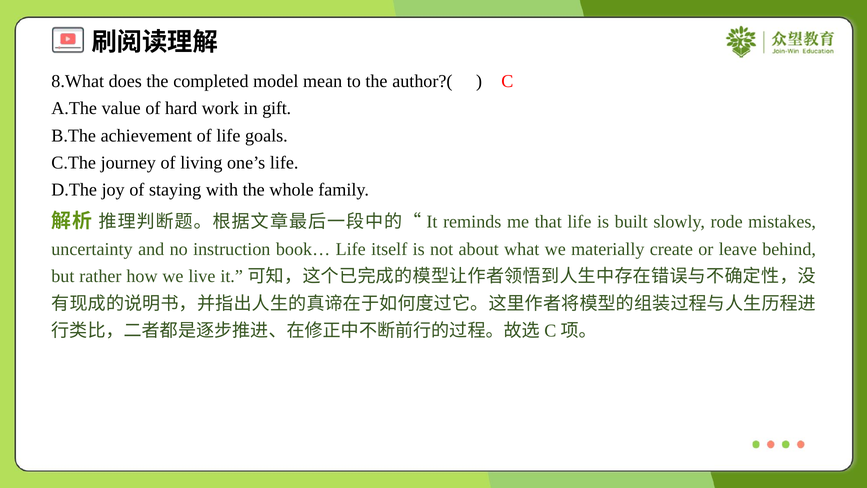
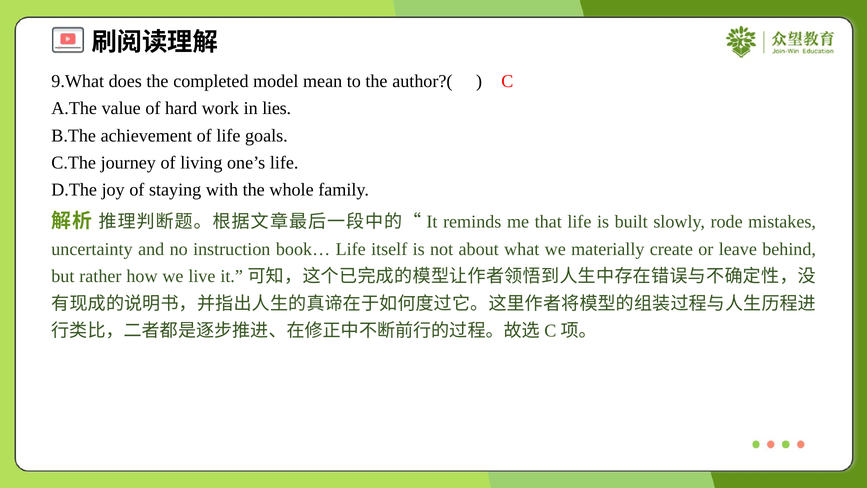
8.What: 8.What -> 9.What (78, 81)
gift: gift -> lies (277, 108)
